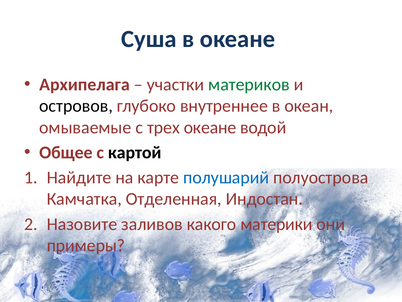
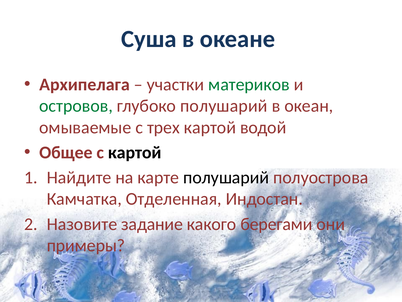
островов colour: black -> green (76, 106)
глубоко внутреннее: внутреннее -> полушарий (224, 106)
трех океане: океане -> картой (210, 127)
полушарий colour: blue -> black (226, 177)
заливов: заливов -> задание (152, 224)
материки: материки -> берегами (276, 224)
